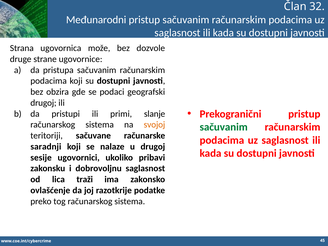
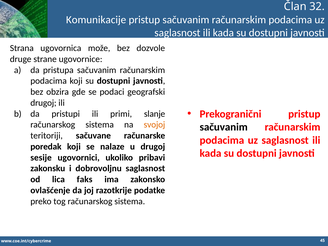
Međunarodni: Međunarodni -> Komunikacije (96, 20)
sačuvanim colour: green -> black (224, 127)
saradnji: saradnji -> poredak (46, 147)
traži: traži -> faks (85, 179)
